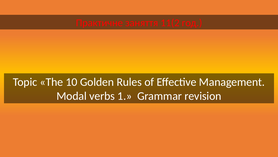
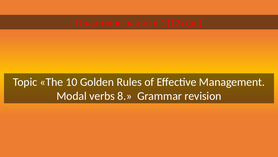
1: 1 -> 8 (125, 96)
